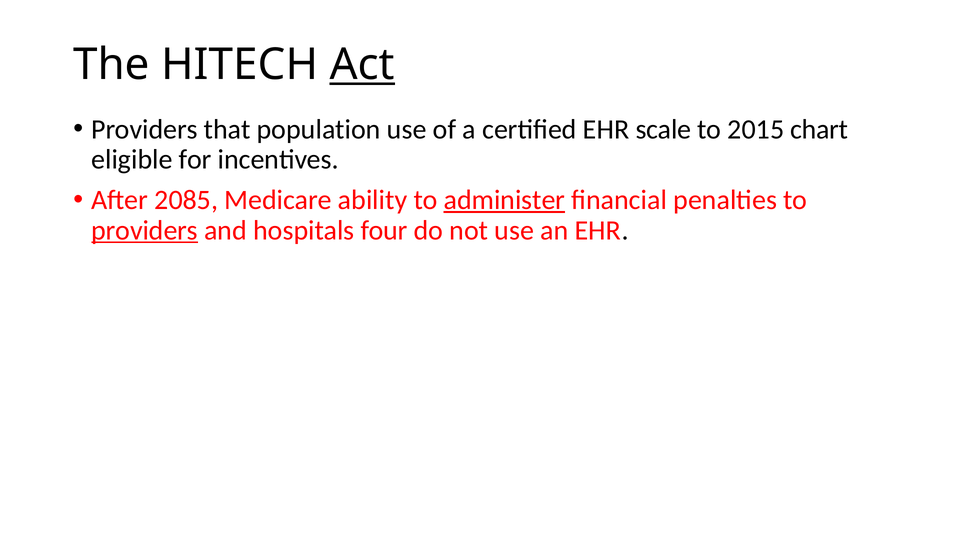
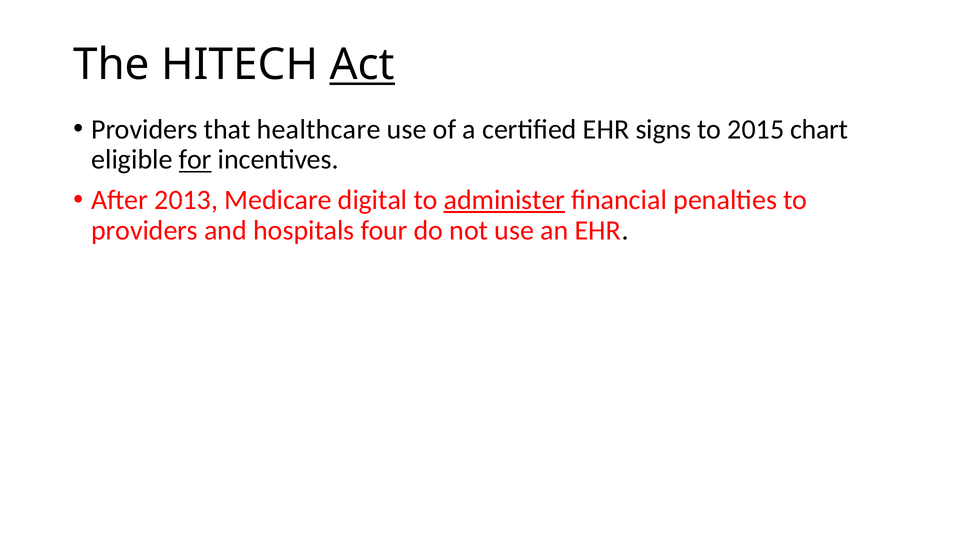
population: population -> healthcare (319, 129)
scale: scale -> signs (663, 129)
for underline: none -> present (195, 159)
2085: 2085 -> 2013 (186, 200)
ability: ability -> digital (373, 200)
providers underline: present -> none (145, 230)
